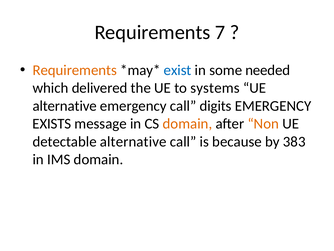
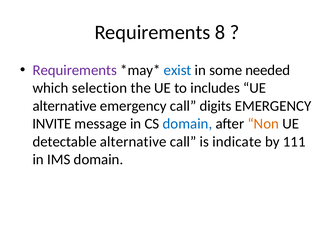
7: 7 -> 8 (220, 32)
Requirements colour: orange -> purple (75, 70)
delivered: delivered -> selection (99, 88)
systems: systems -> includes (215, 88)
EXISTS: EXISTS -> INVITE (52, 124)
domain colour: orange -> blue (187, 124)
because: because -> indicate (237, 141)
383: 383 -> 111 (294, 141)
